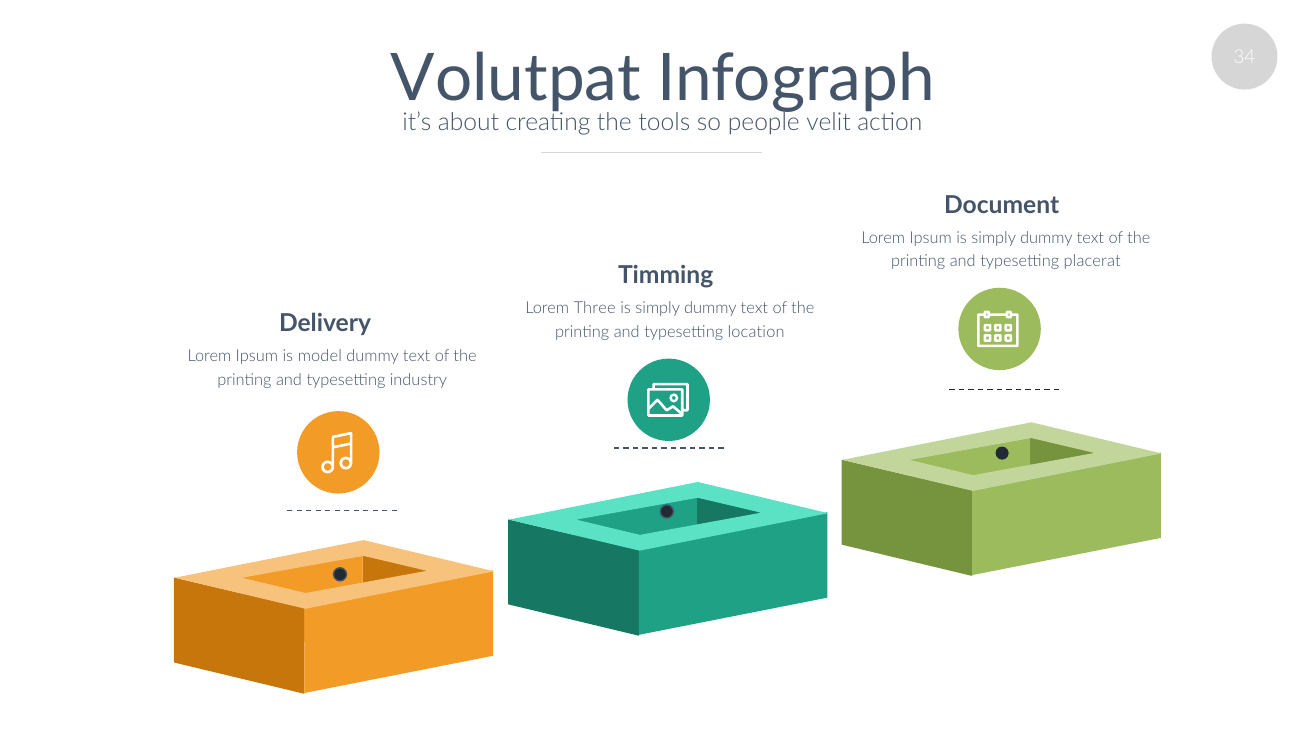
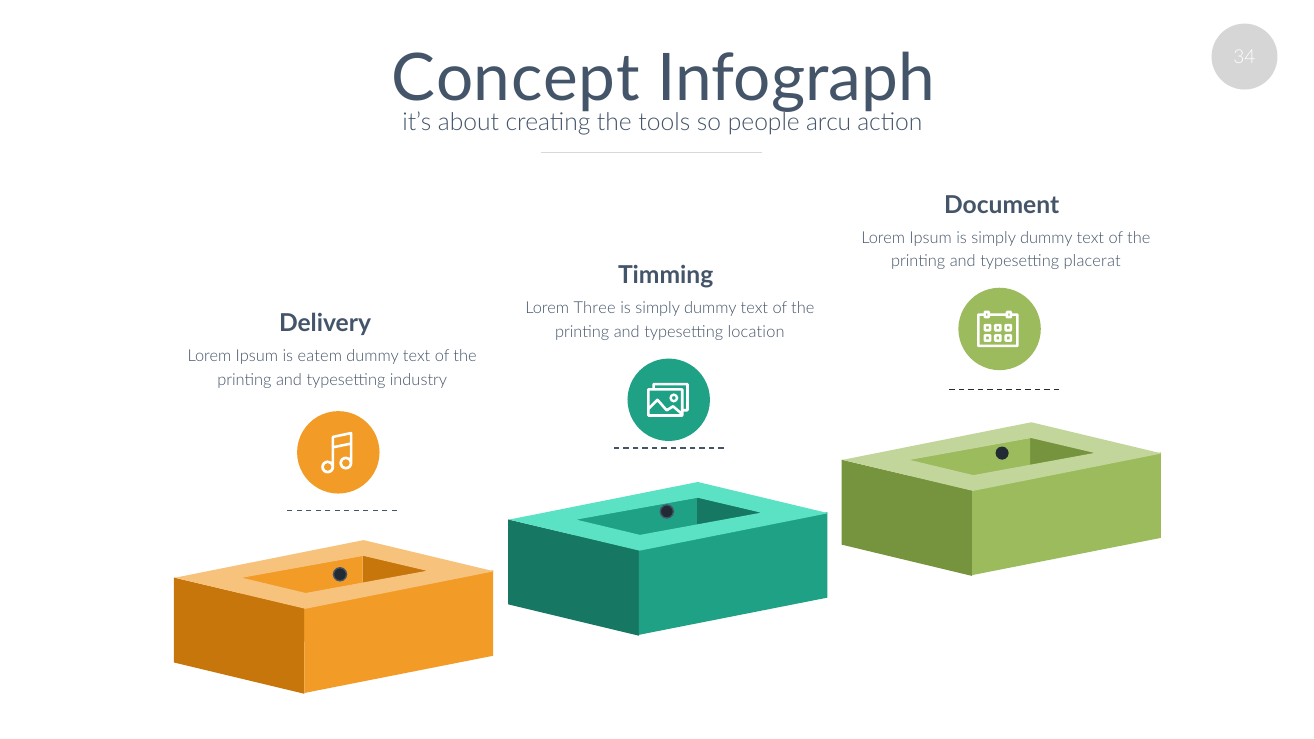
Volutpat: Volutpat -> Concept (516, 79)
velit: velit -> arcu (829, 123)
model: model -> eatem (320, 356)
